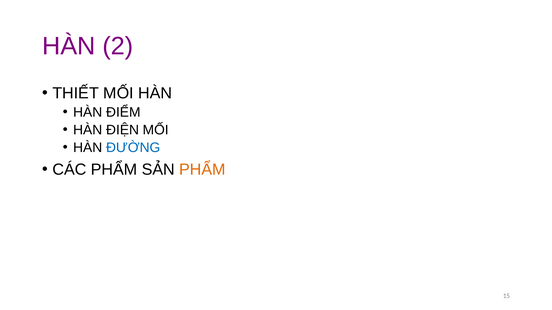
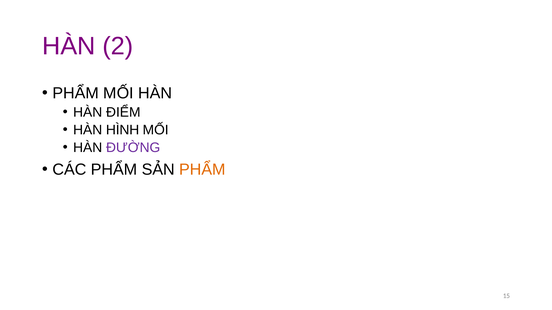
THIẾT: THIẾT -> PHẨM (76, 93)
ĐIỆN: ĐIỆN -> HÌNH (123, 130)
ĐƯỜNG colour: blue -> purple (133, 148)
